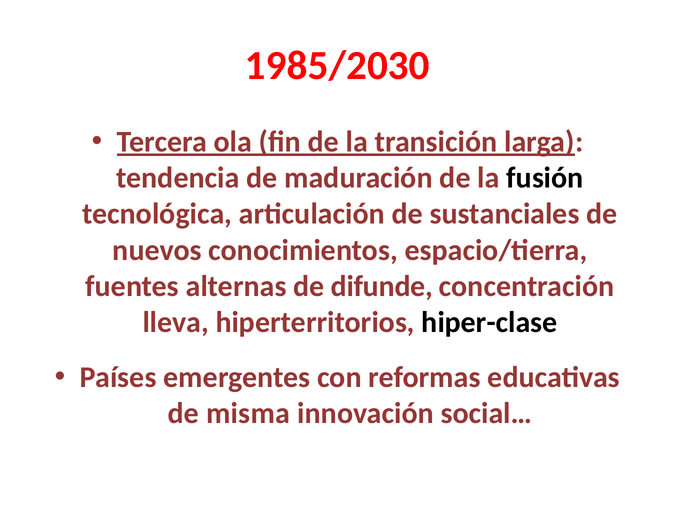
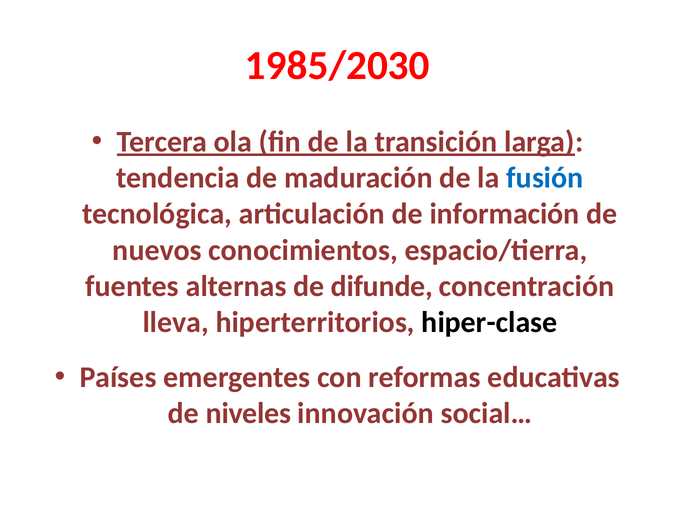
fusión colour: black -> blue (545, 178)
sustanciales: sustanciales -> información (505, 214)
misma: misma -> niveles (248, 413)
